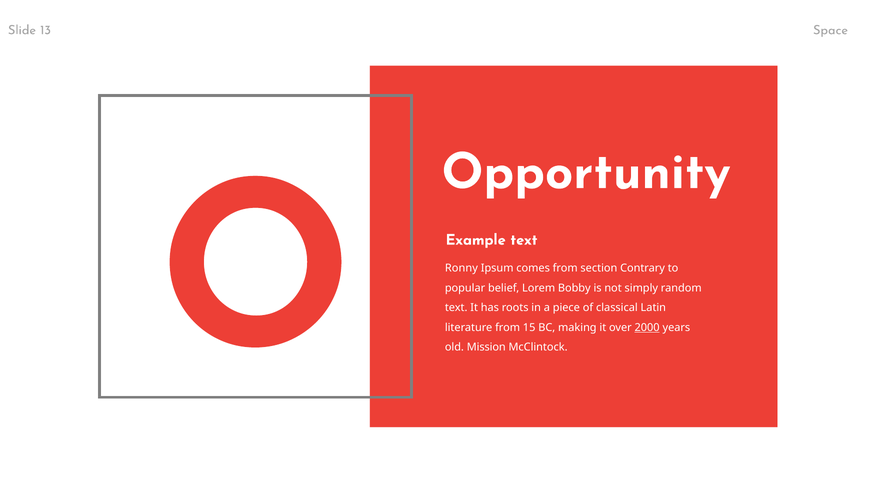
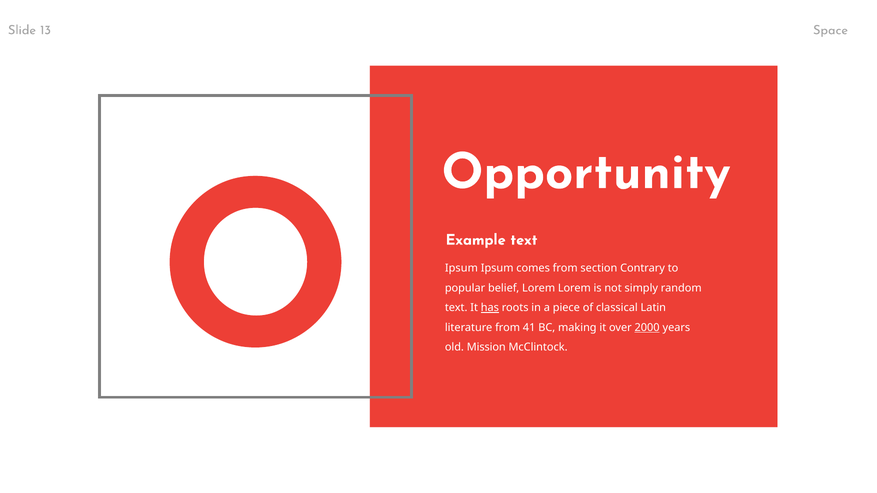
Ronny: Ronny -> Ipsum (461, 268)
Lorem Bobby: Bobby -> Lorem (574, 288)
has underline: none -> present (490, 308)
15: 15 -> 41 (529, 328)
